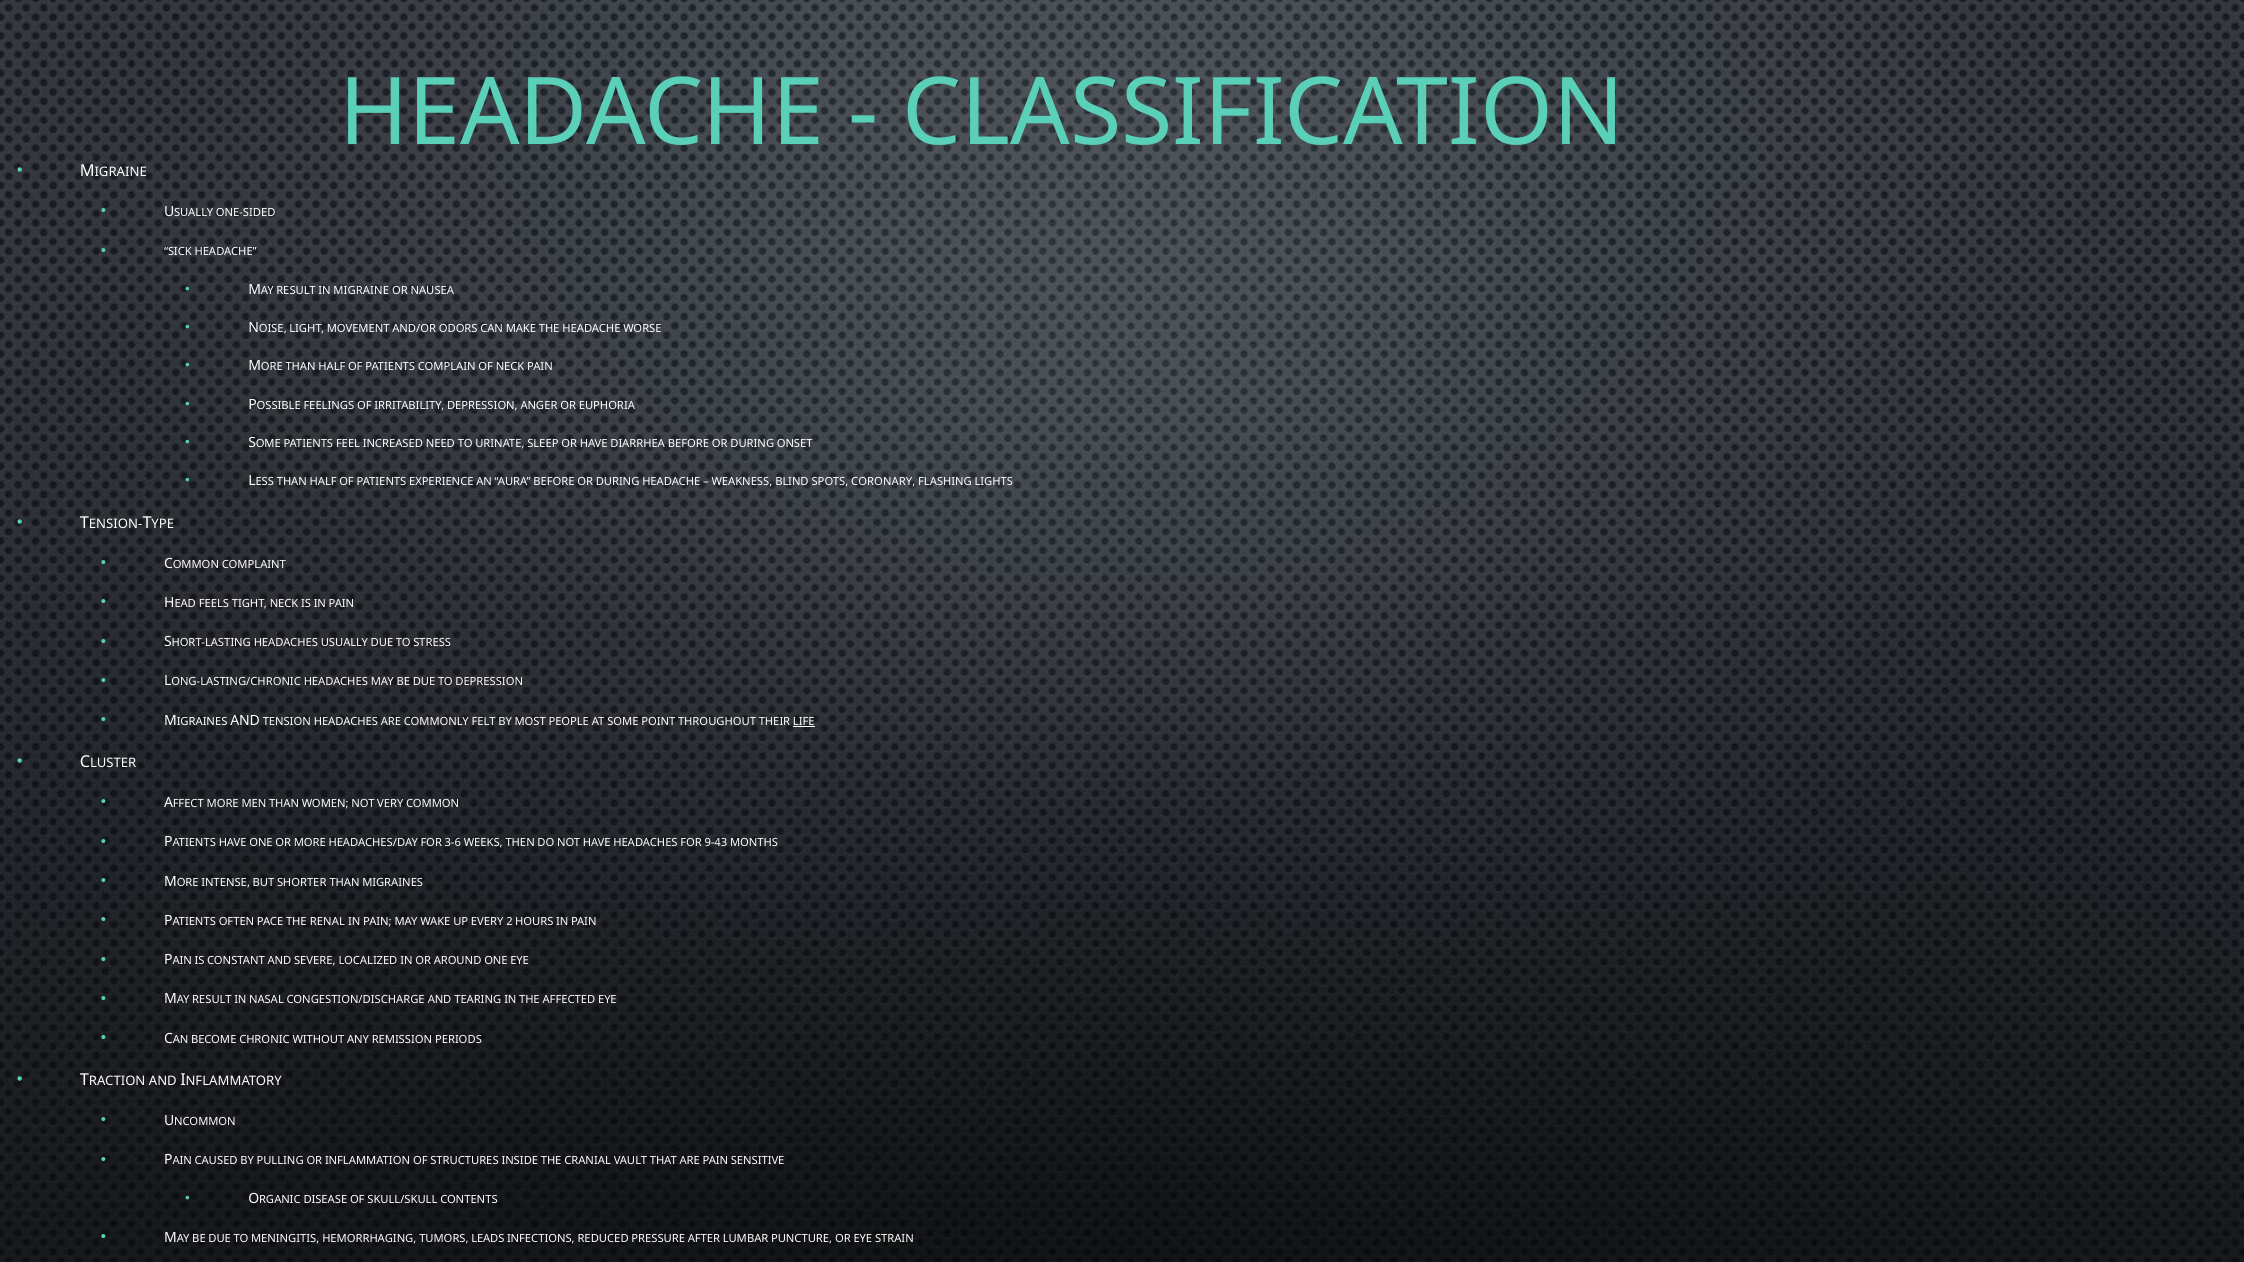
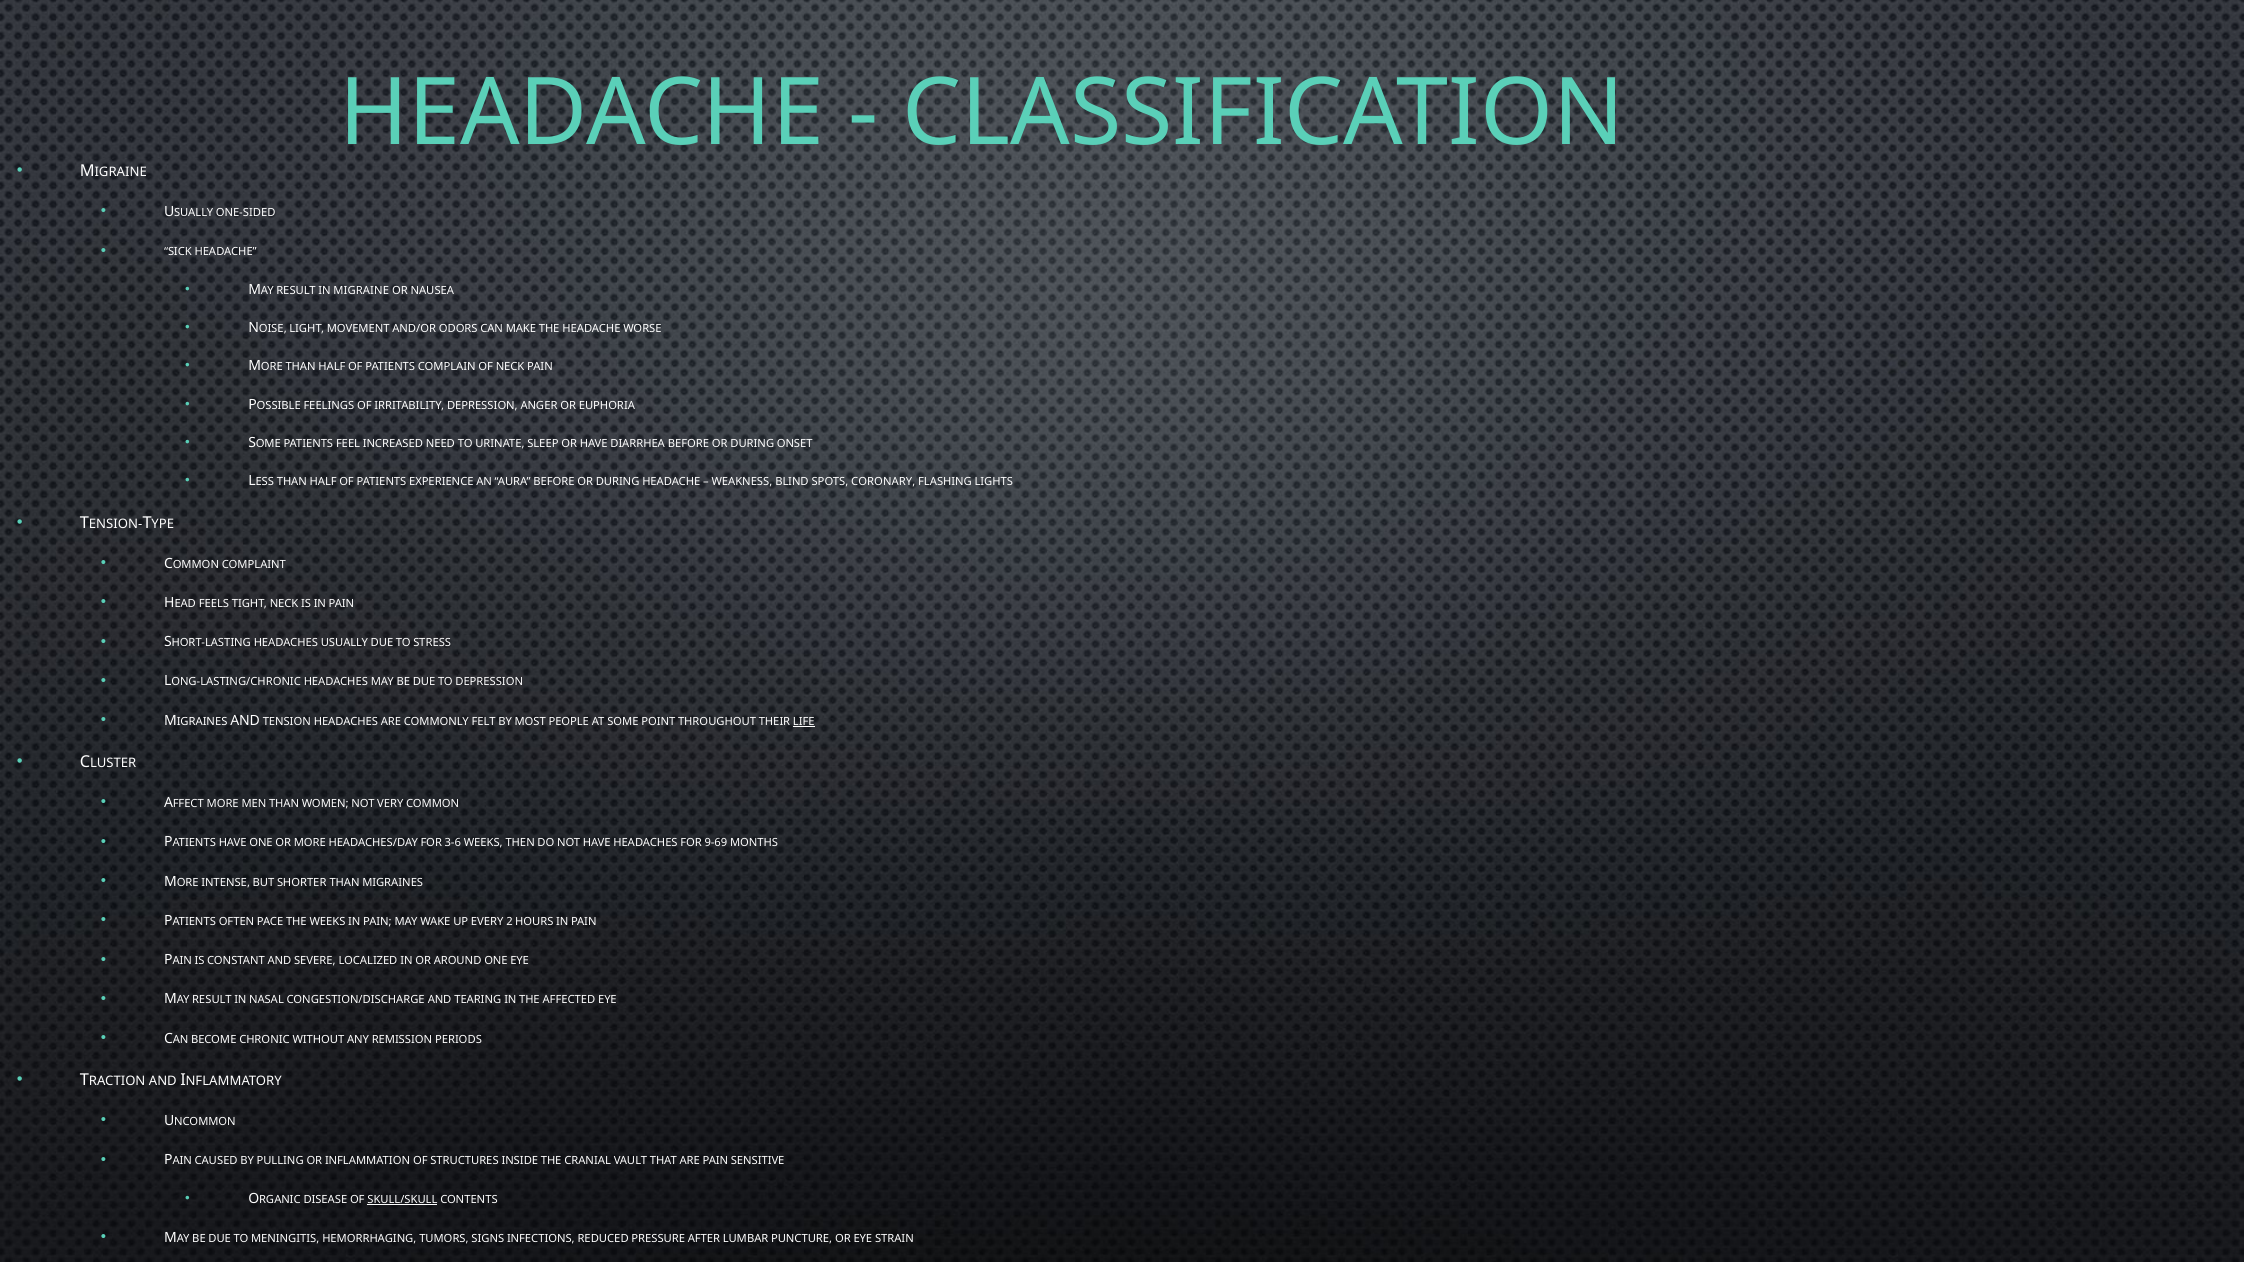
9-43: 9-43 -> 9-69 (716, 843)
THE RENAL: RENAL -> WEEKS (328, 922)
SKULL/SKULL underline: none -> present (402, 1200)
LEADS: LEADS -> SIGNS (488, 1239)
